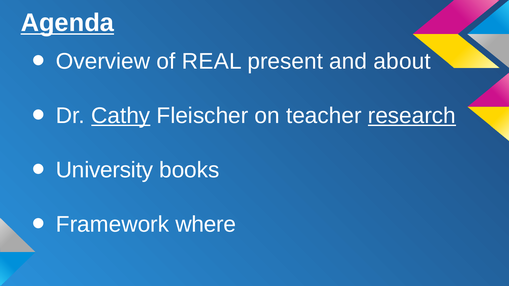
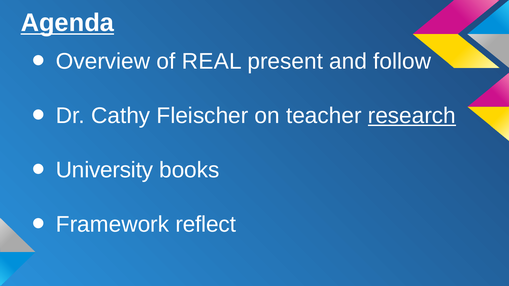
about: about -> follow (402, 62)
Cathy underline: present -> none (121, 116)
where: where -> reflect (206, 225)
